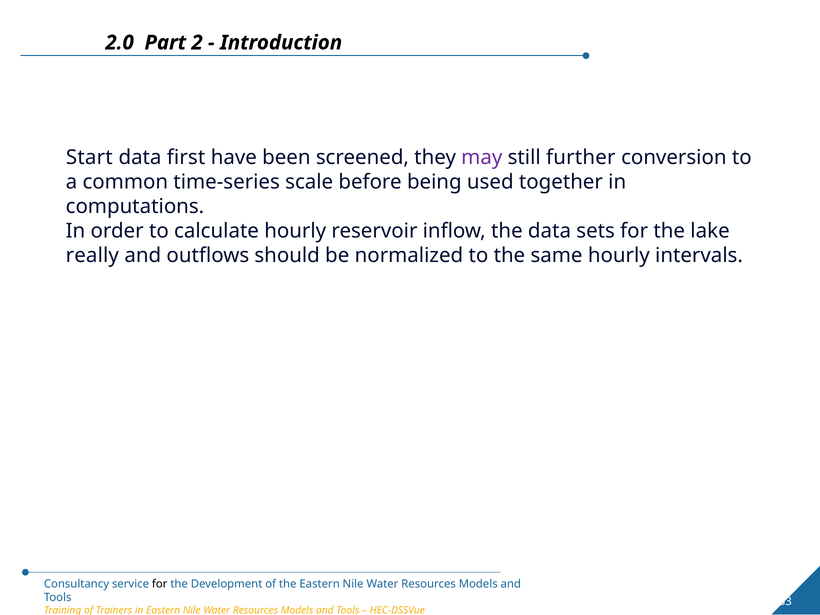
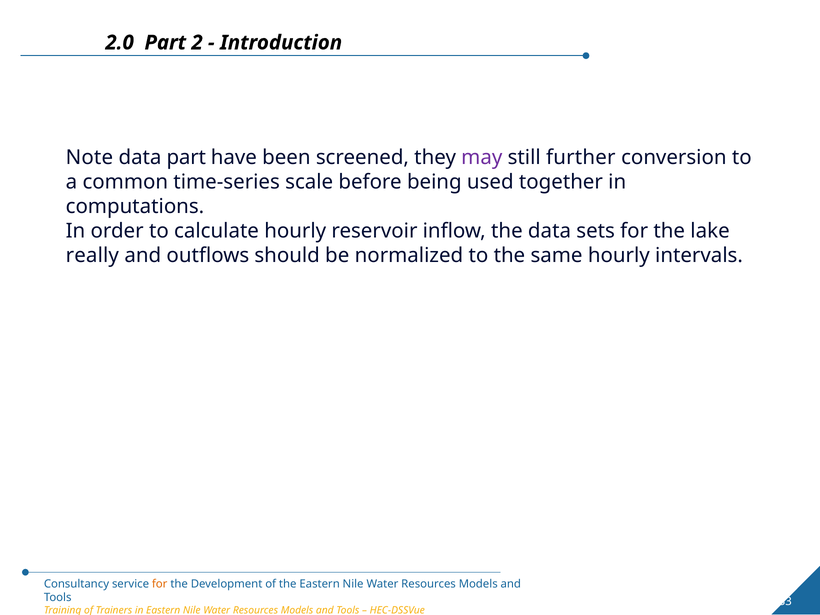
Start: Start -> Note (89, 157)
data first: first -> part (186, 157)
for colour: black -> orange (160, 584)
